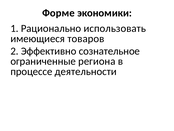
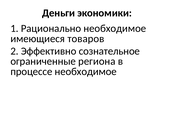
Форме: Форме -> Деньги (58, 13)
Рационально использовать: использовать -> необходимое (115, 28)
процессе деятельности: деятельности -> необходимое (86, 71)
